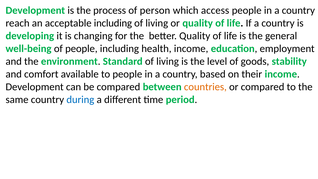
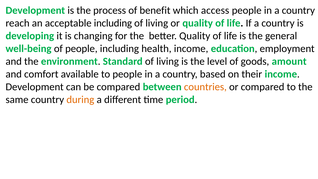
person: person -> benefit (155, 10)
stability: stability -> amount (289, 61)
during colour: blue -> orange (80, 99)
